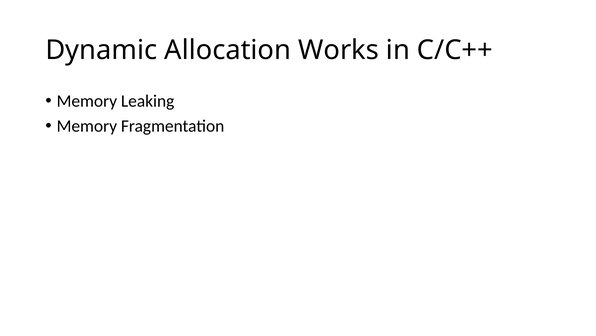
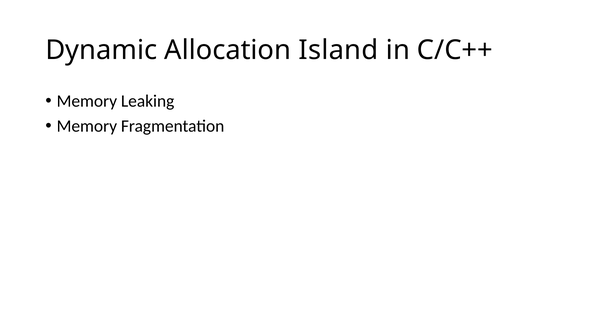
Works: Works -> Island (338, 50)
